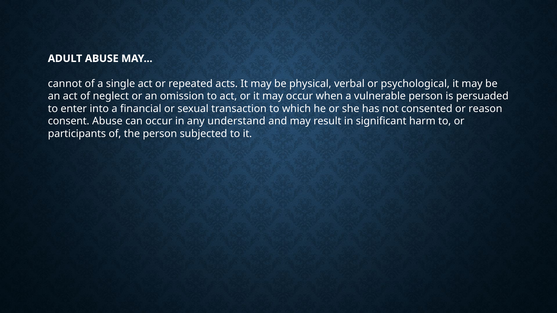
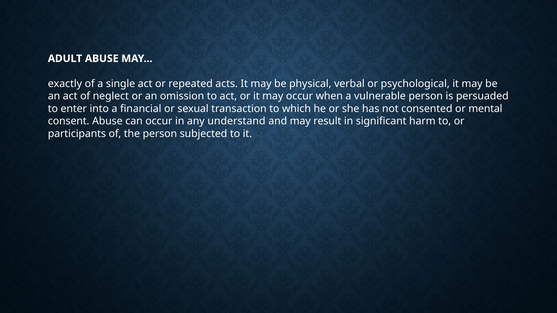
cannot: cannot -> exactly (65, 84)
reason: reason -> mental (485, 109)
